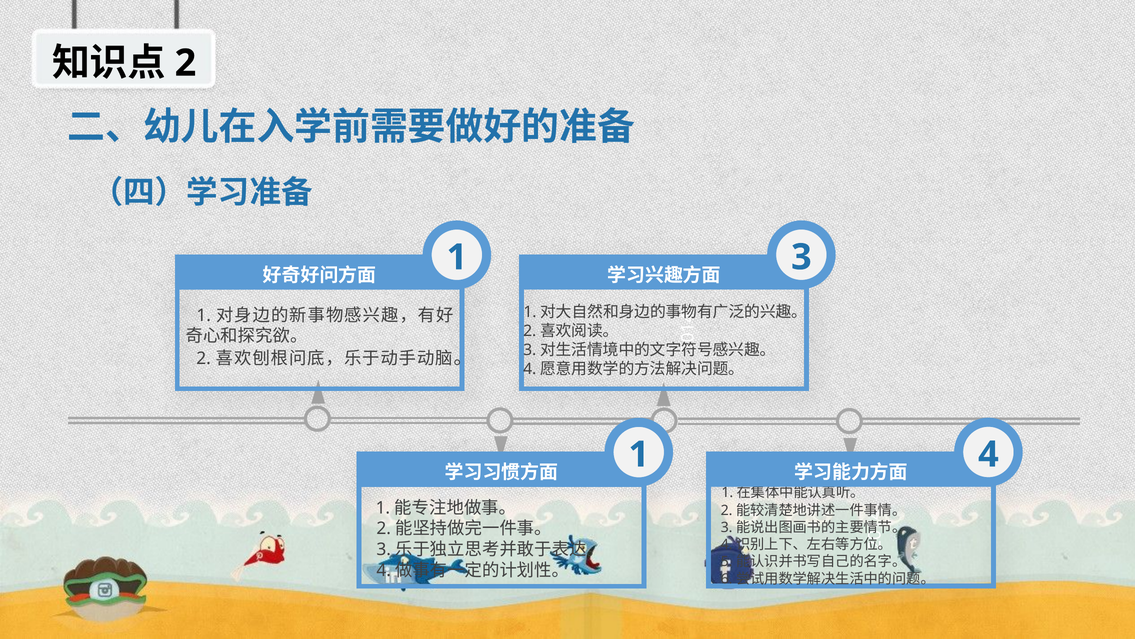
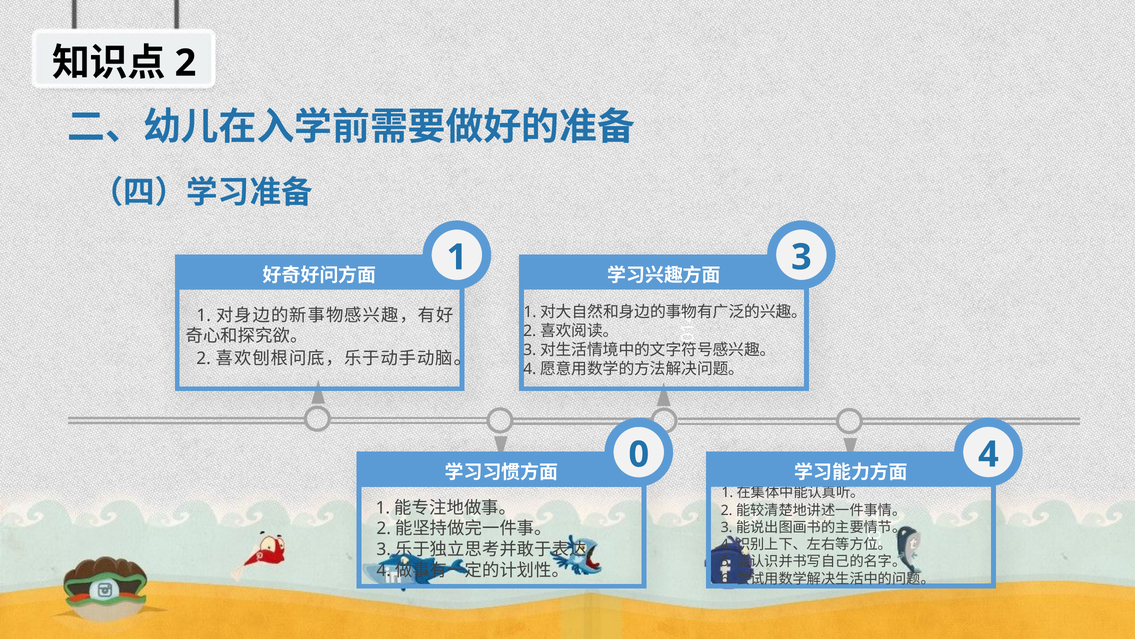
1: 1 -> 0 (639, 454)
